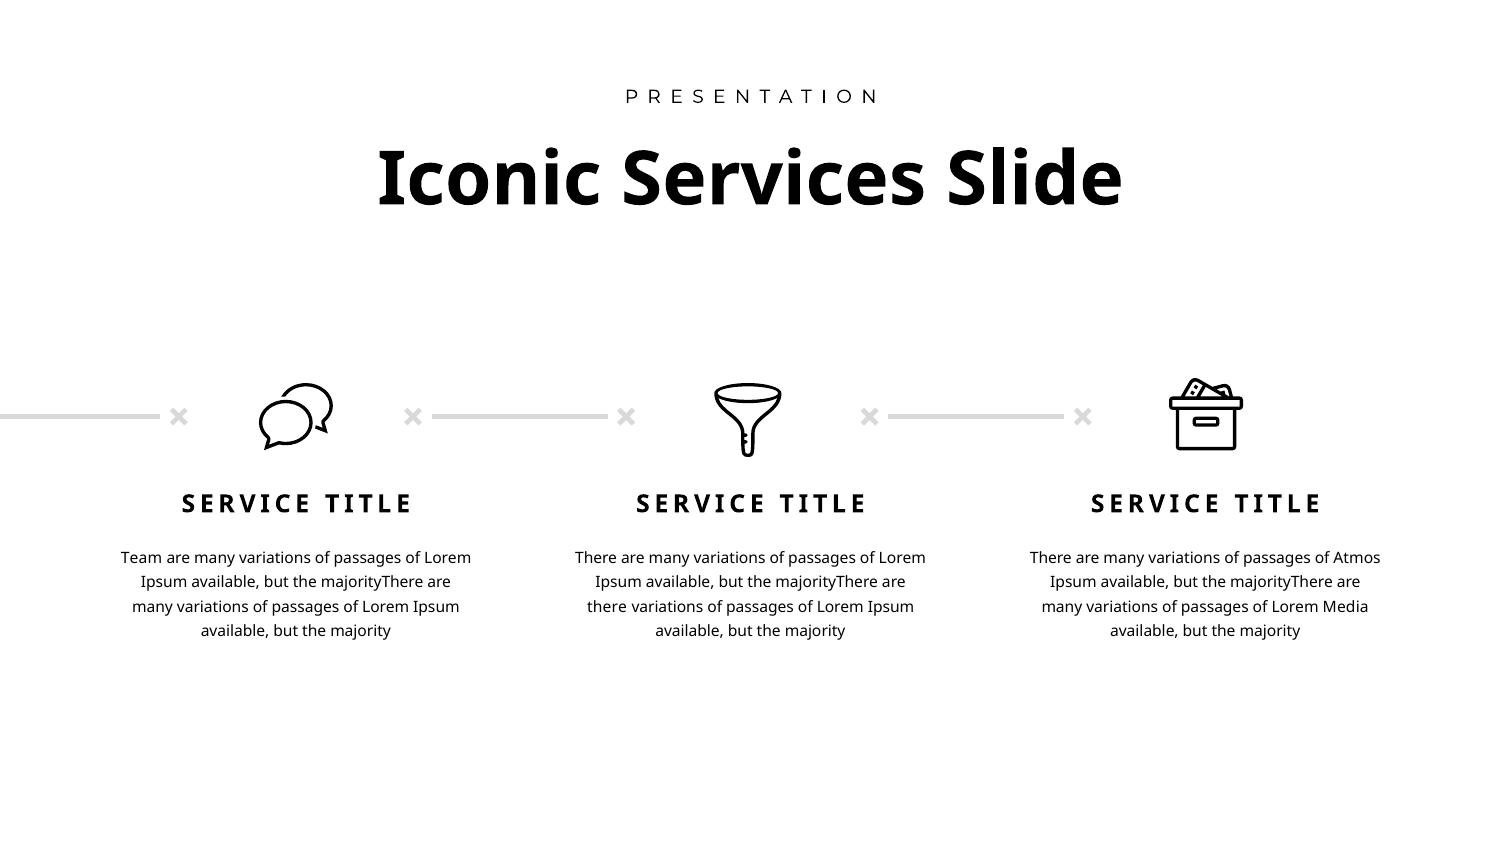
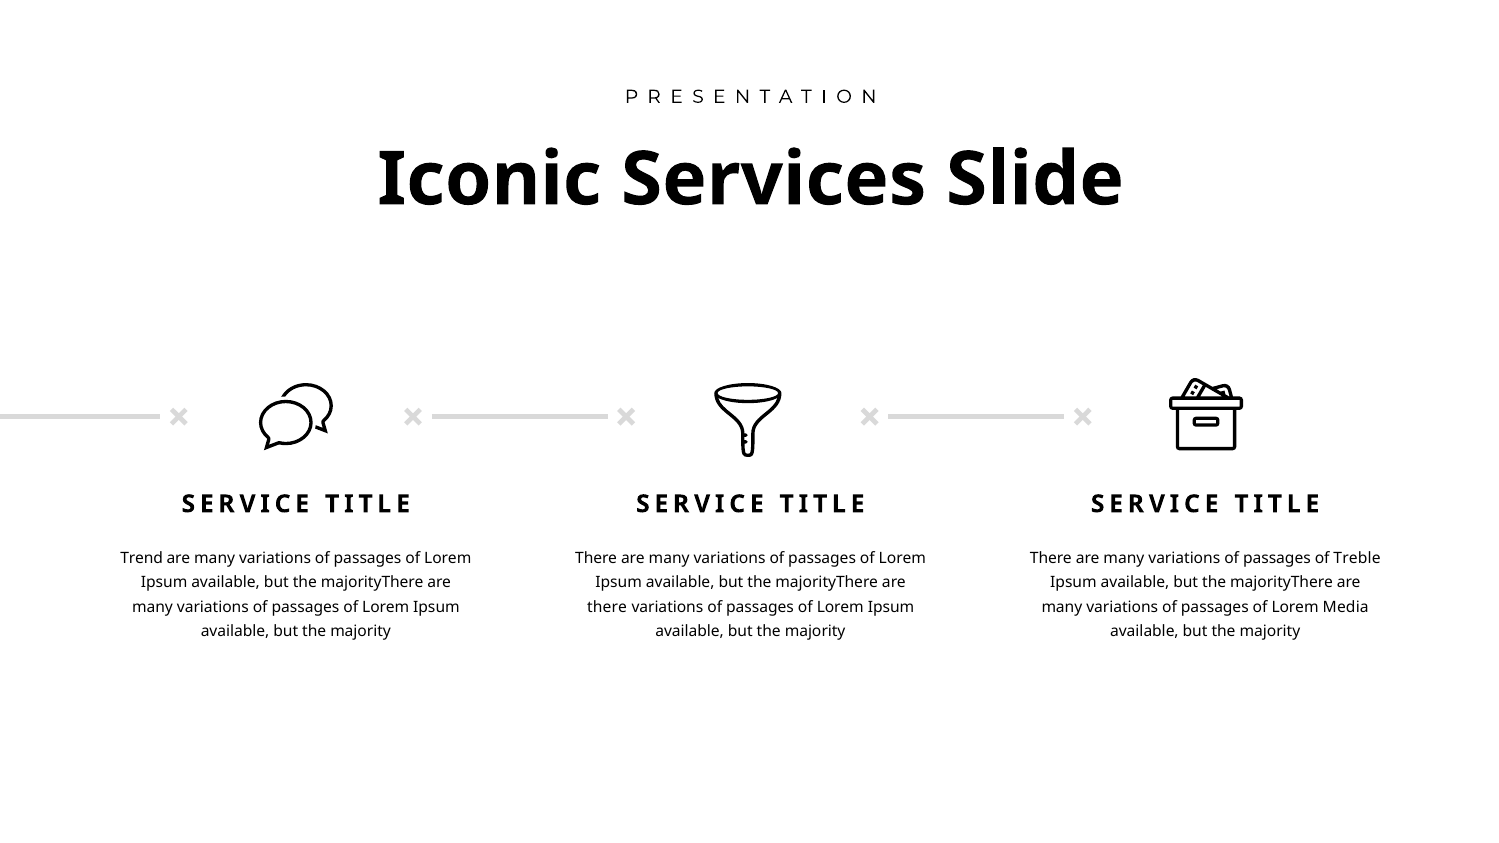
Team: Team -> Trend (142, 558)
Atmos: Atmos -> Treble (1357, 558)
